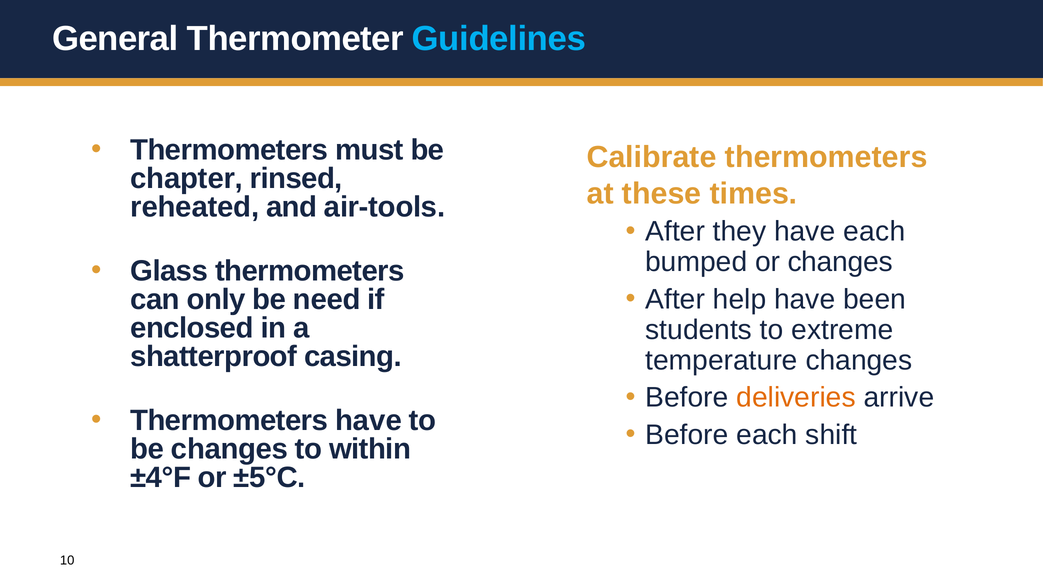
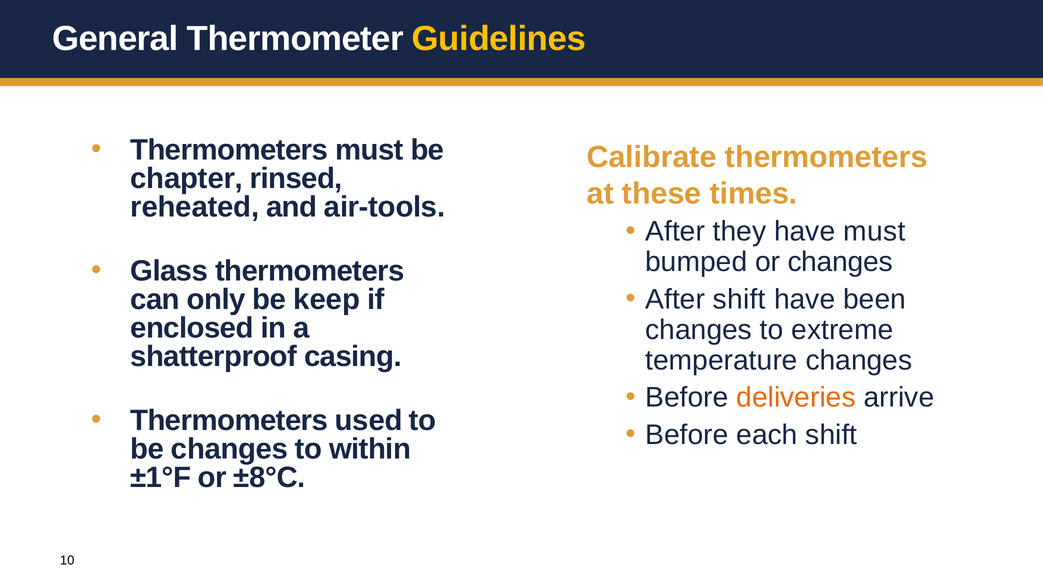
Guidelines colour: light blue -> yellow (499, 39)
have each: each -> must (874, 231)
After help: help -> shift (739, 299)
need: need -> keep (327, 299)
students: students -> changes (699, 330)
Thermometers have: have -> used (369, 420)
±4°F: ±4°F -> ±1°F (161, 477)
±5°C: ±5°C -> ±8°C (269, 477)
